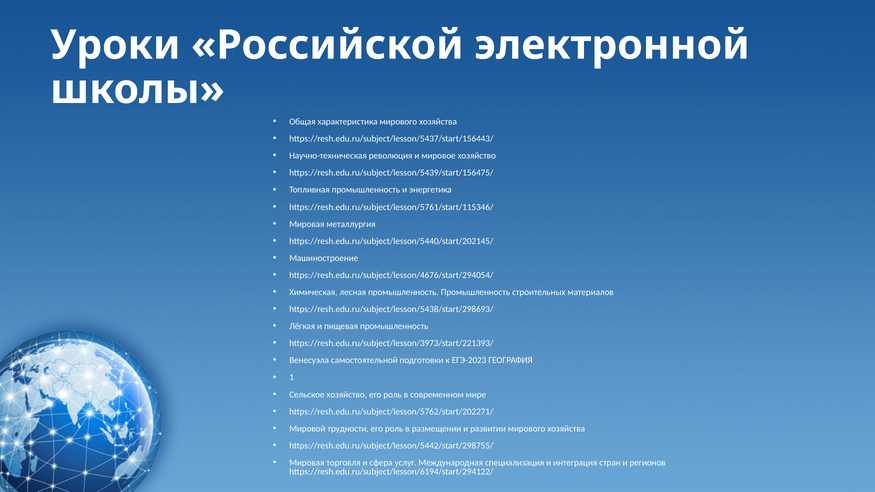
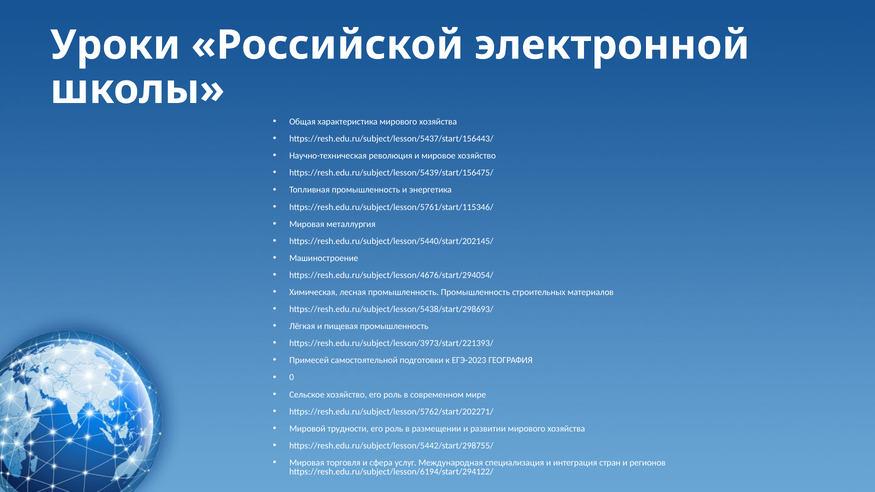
Венесуэла: Венесуэла -> Примесей (309, 361)
1: 1 -> 0 (292, 378)
